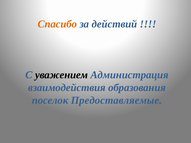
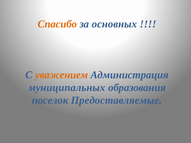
действий: действий -> основных (114, 24)
уважением colour: black -> orange (62, 75)
взаимодействия: взаимодействия -> муниципальных (67, 88)
